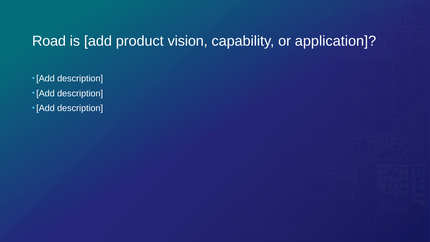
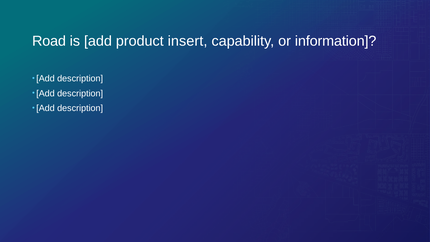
vision: vision -> insert (188, 41)
application: application -> information (336, 41)
